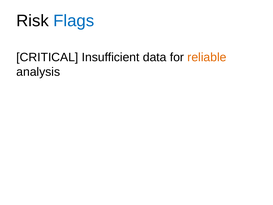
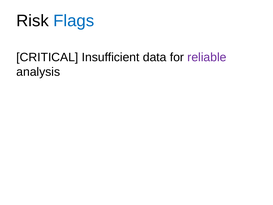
reliable colour: orange -> purple (207, 57)
